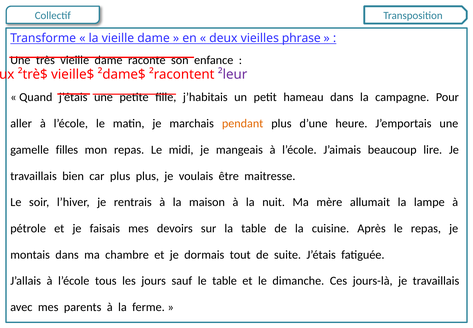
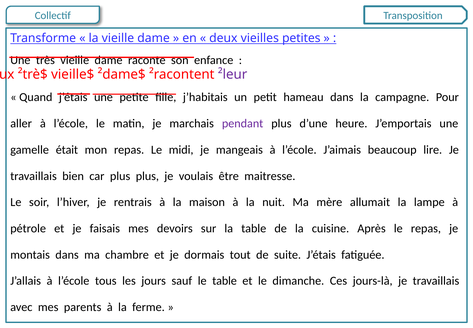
phrase: phrase -> petites (301, 38)
pendant colour: orange -> purple (243, 123)
filles: filles -> était (67, 150)
